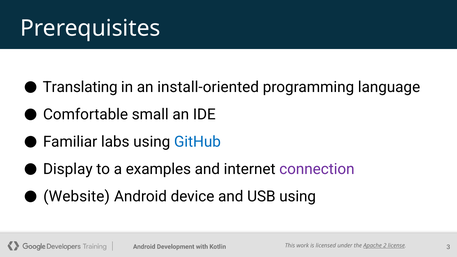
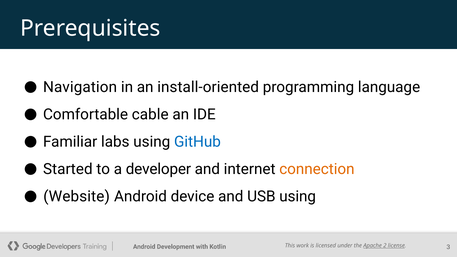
Translating: Translating -> Navigation (80, 87)
small: small -> cable (150, 114)
Display: Display -> Started (68, 169)
examples: examples -> developer (158, 169)
connection colour: purple -> orange (317, 169)
